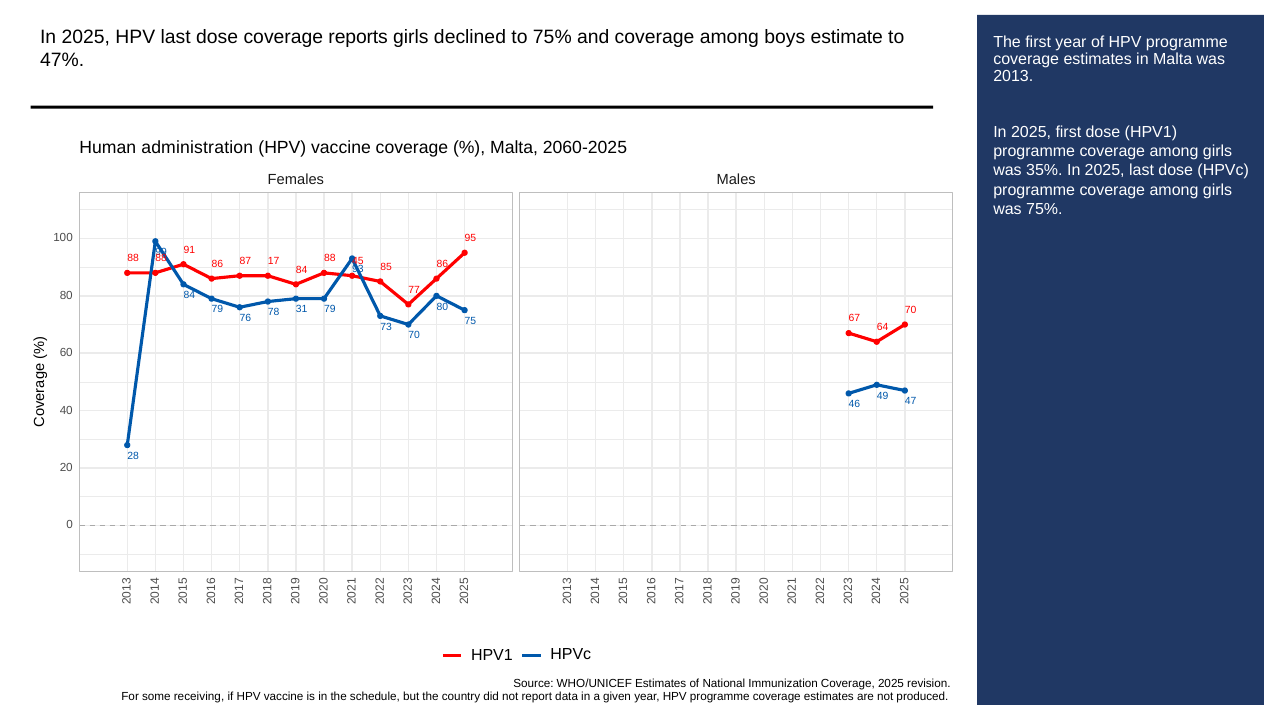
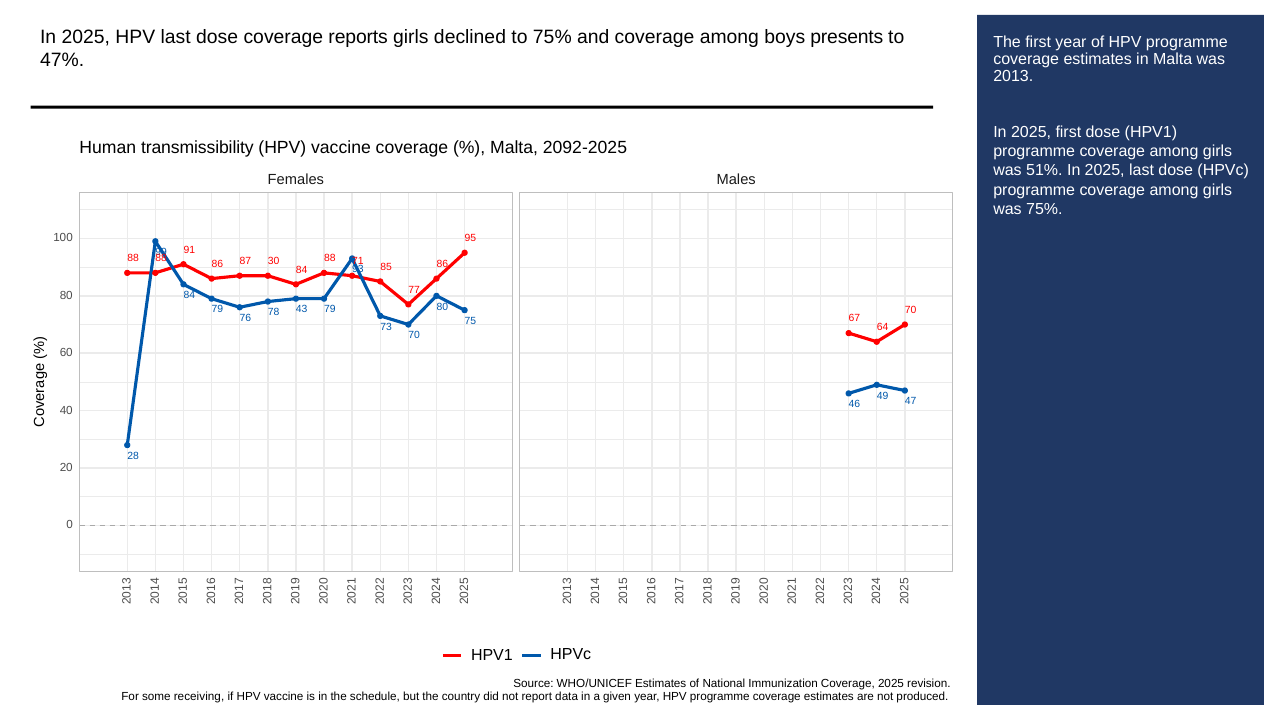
estimate: estimate -> presents (847, 37)
administration: administration -> transmissibility (197, 147)
2060-2025: 2060-2025 -> 2092-2025 (585, 147)
35%: 35% -> 51% (1044, 171)
45: 45 -> 71 (358, 261)
17: 17 -> 30 (274, 261)
31: 31 -> 43 (302, 310)
